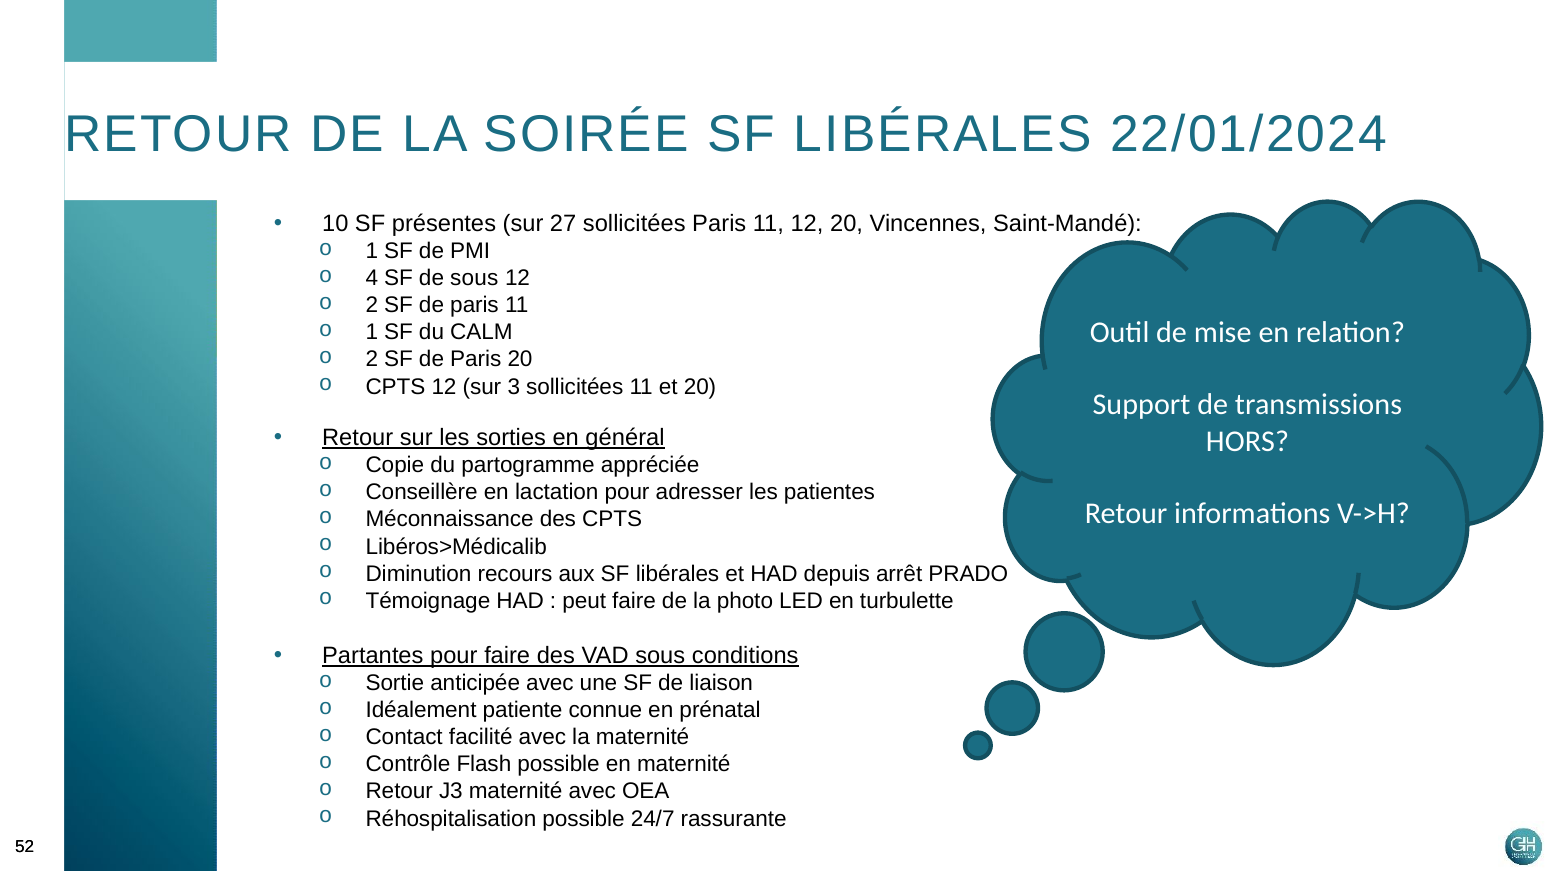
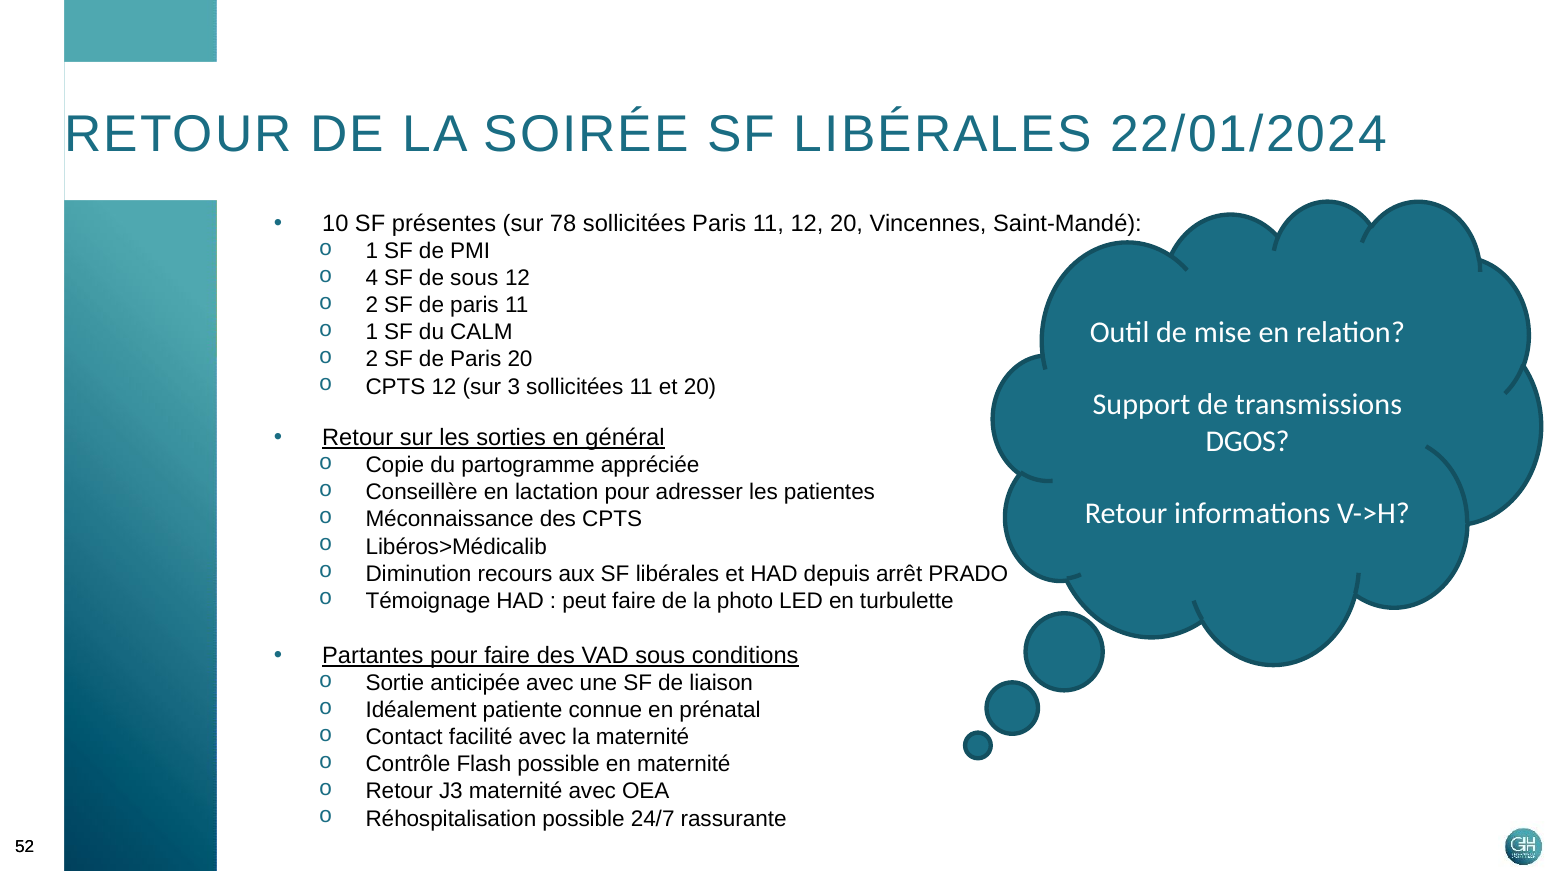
27: 27 -> 78 (563, 224)
HORS: HORS -> DGOS (1248, 441)
